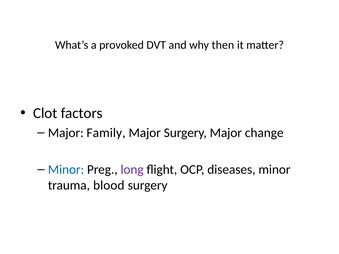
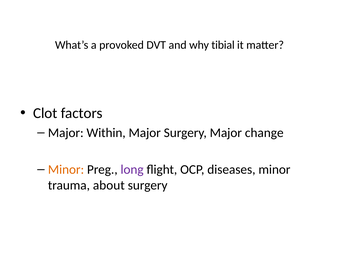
then: then -> tibial (223, 45)
Family: Family -> Within (106, 133)
Minor colour: blue -> orange (66, 170)
blood: blood -> about (109, 186)
